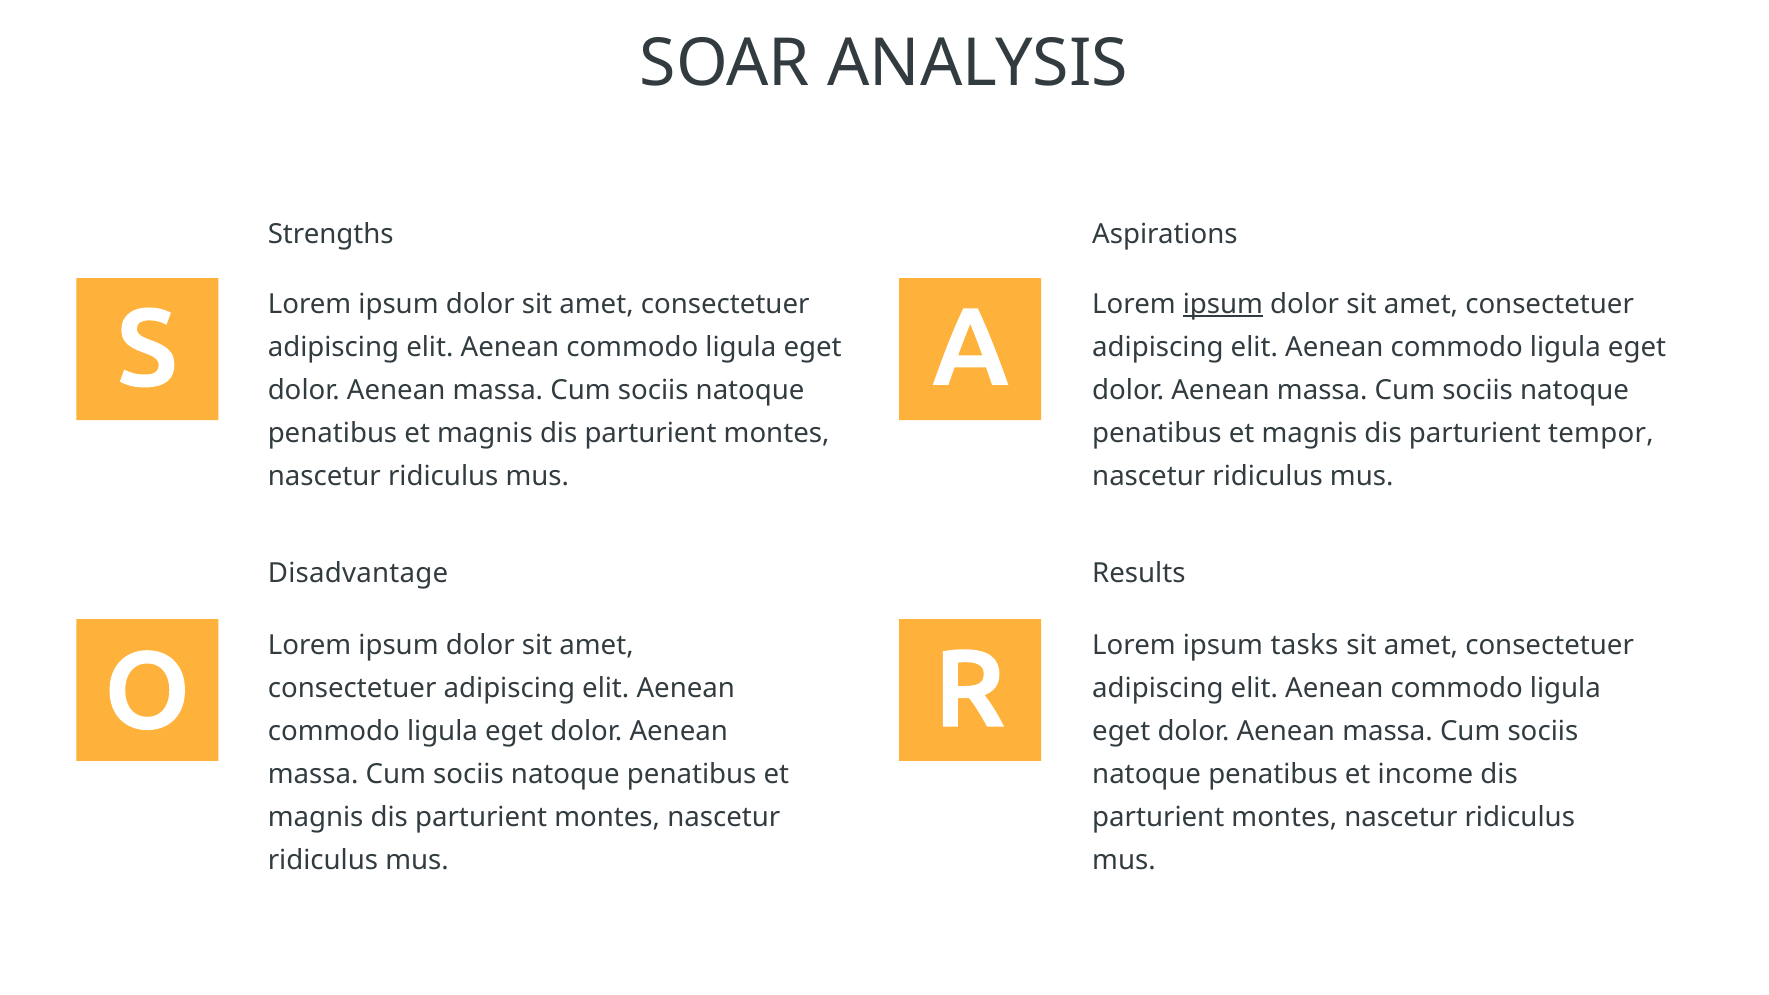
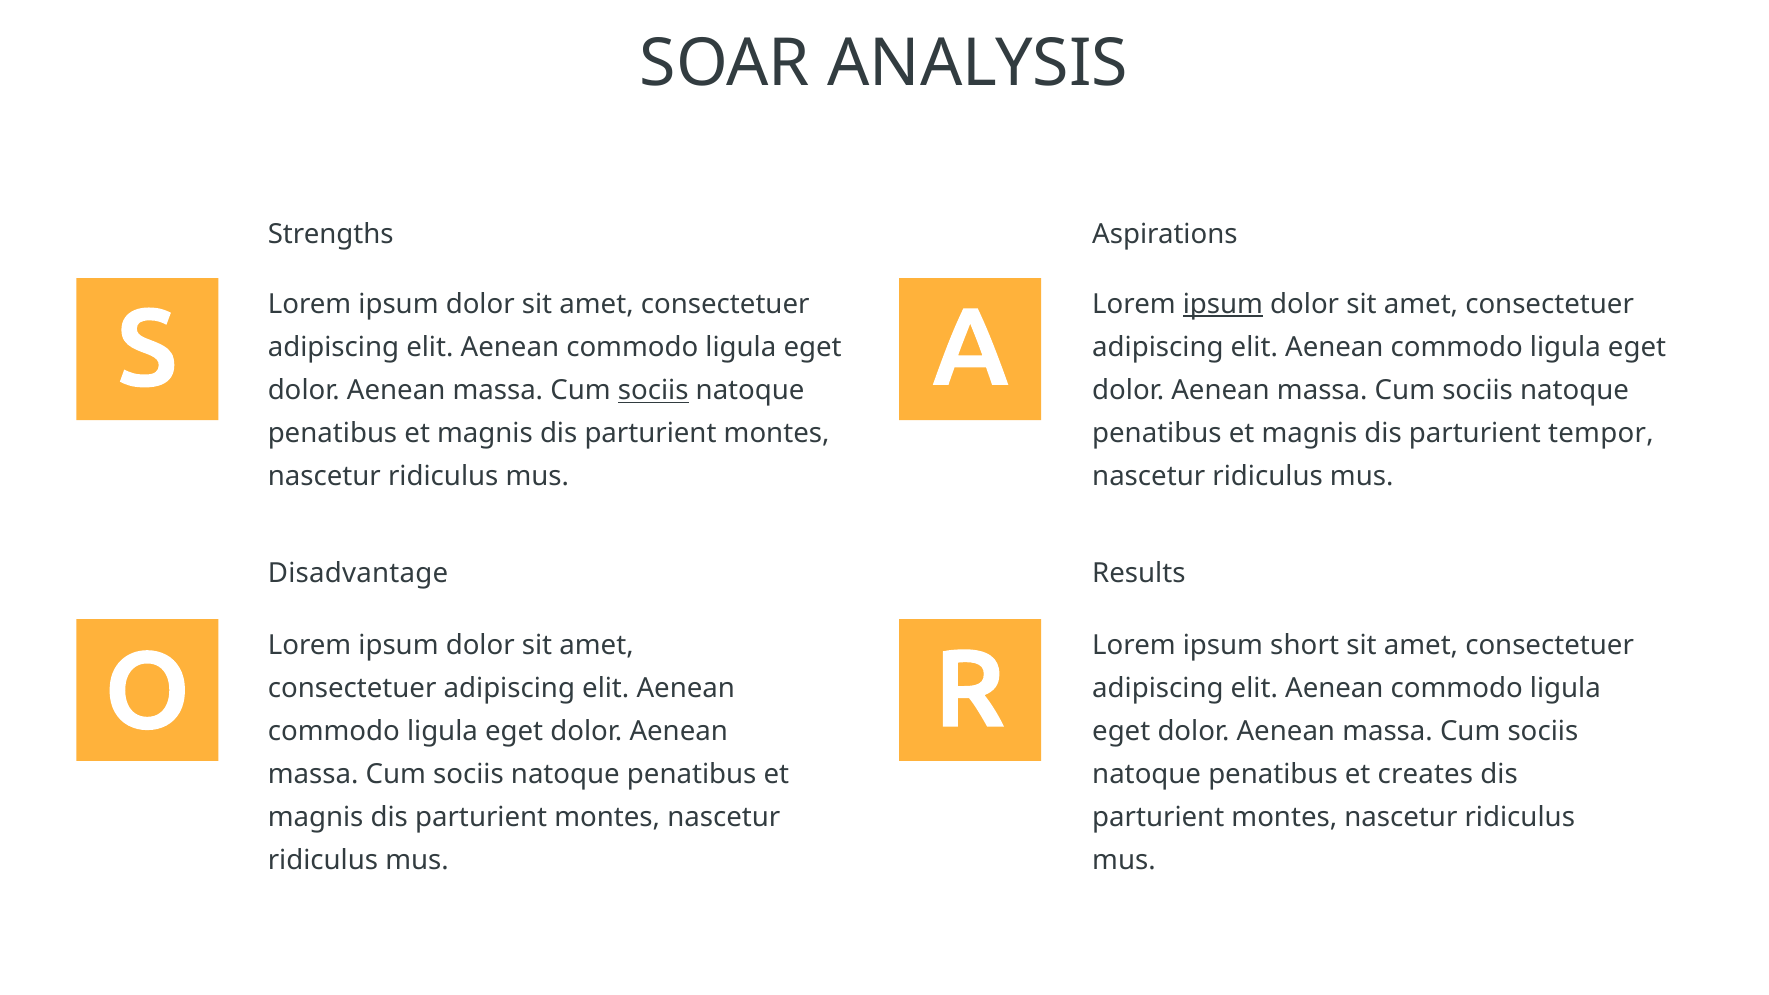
sociis underline: none -> present (653, 391)
tasks: tasks -> short (1305, 645)
income: income -> creates (1425, 775)
